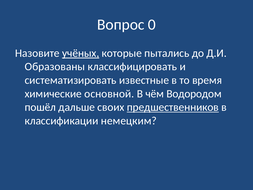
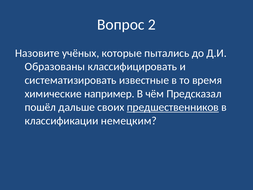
0: 0 -> 2 (152, 24)
учёных underline: present -> none (81, 53)
основной: основной -> например (109, 94)
Водородом: Водородом -> Предсказал (194, 94)
